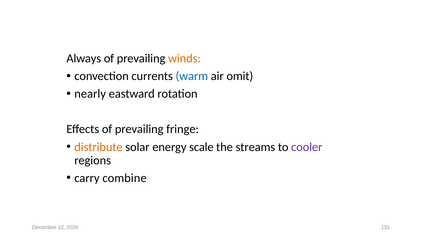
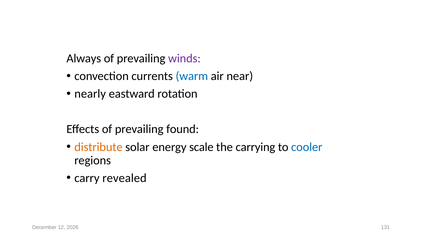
winds colour: orange -> purple (184, 58)
omit: omit -> near (240, 76)
fringe: fringe -> found (183, 129)
streams: streams -> carrying (255, 147)
cooler colour: purple -> blue (307, 147)
combine: combine -> revealed (124, 178)
